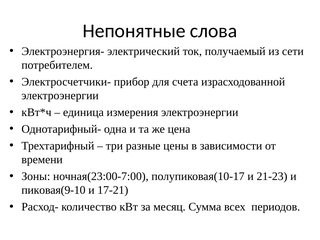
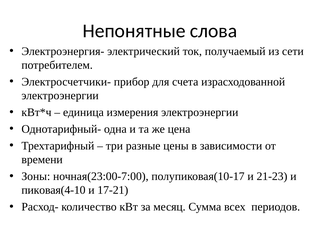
пиковая(9-10: пиковая(9-10 -> пиковая(4-10 (53, 190)
